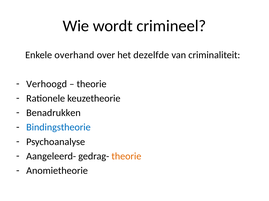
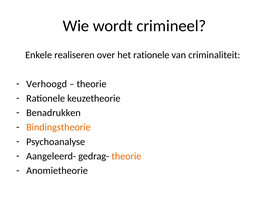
overhand: overhand -> realiseren (74, 55)
het dezelfde: dezelfde -> rationele (151, 55)
Bindingstheorie colour: blue -> orange (58, 128)
